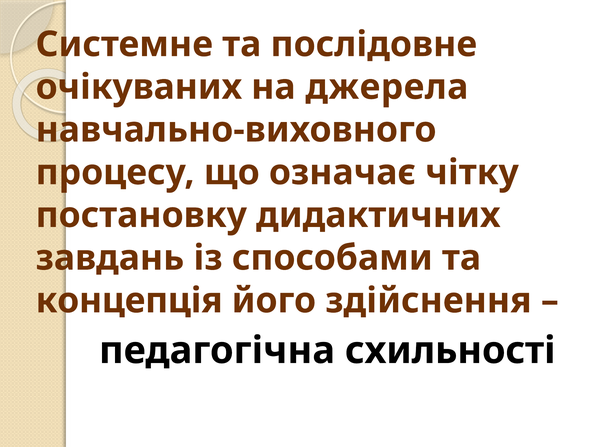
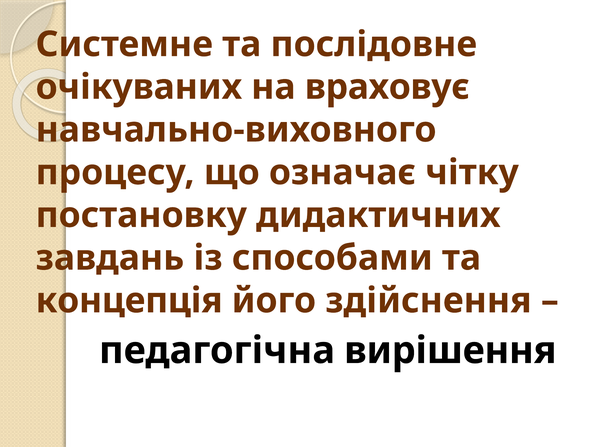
джерела: джерела -> враховує (387, 87)
схильності: схильності -> вирішення (450, 350)
